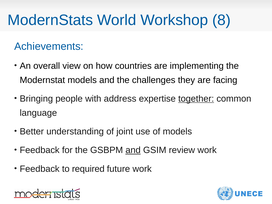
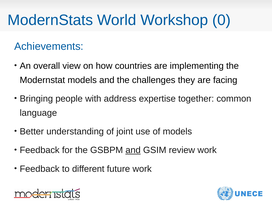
8: 8 -> 0 (222, 20)
together underline: present -> none (196, 99)
required: required -> different (88, 169)
